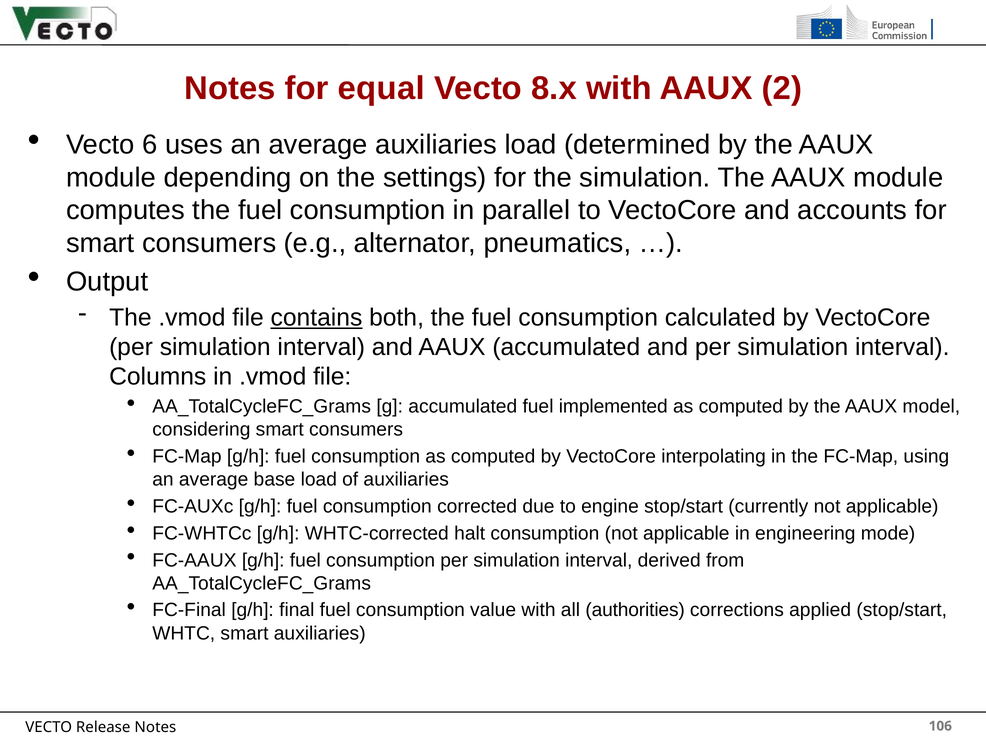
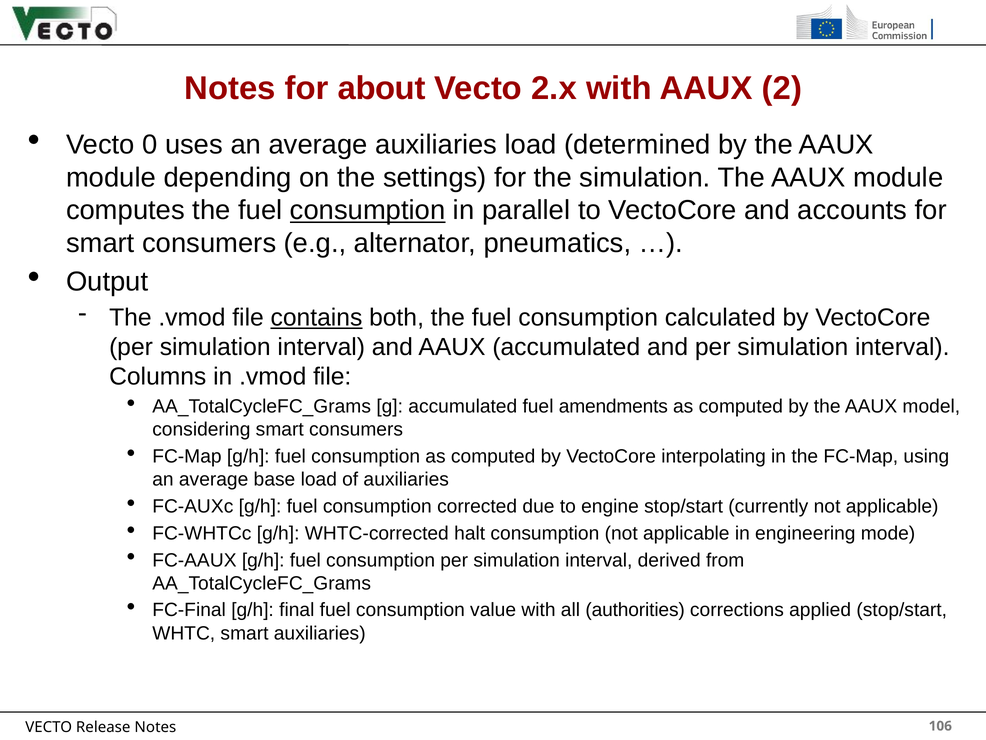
equal: equal -> about (382, 88)
8.x: 8.x -> 2.x (554, 88)
6: 6 -> 0 (150, 144)
consumption underline: none -> present (368, 210)
implemented: implemented -> amendments (613, 406)
